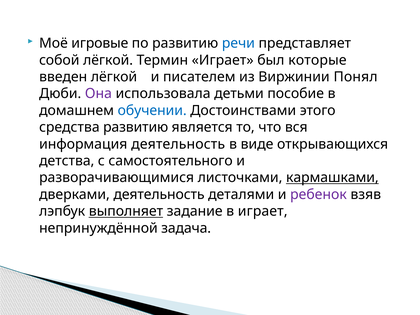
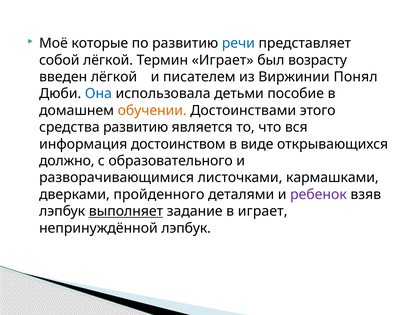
игровые: игровые -> которые (100, 43)
которые: которые -> возрасту (318, 60)
Она colour: purple -> blue (98, 94)
обучении colour: blue -> orange (152, 110)
информация деятельность: деятельность -> достоинством (178, 144)
детства: детства -> должно (67, 161)
самостоятельного: самостоятельного -> образовательного (171, 161)
кармашками underline: present -> none (332, 178)
дверками деятельность: деятельность -> пройденного (159, 194)
непринуждённой задача: задача -> лэпбук (186, 228)
